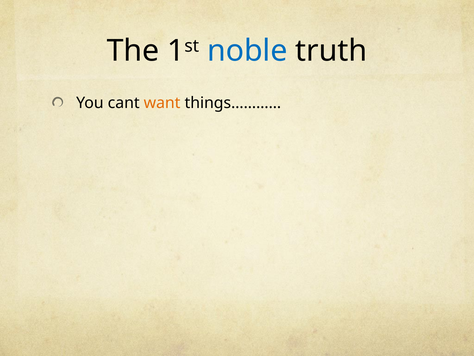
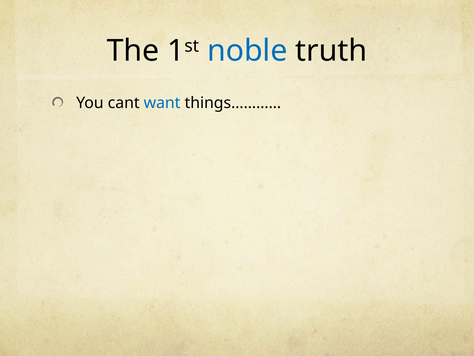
want colour: orange -> blue (162, 103)
